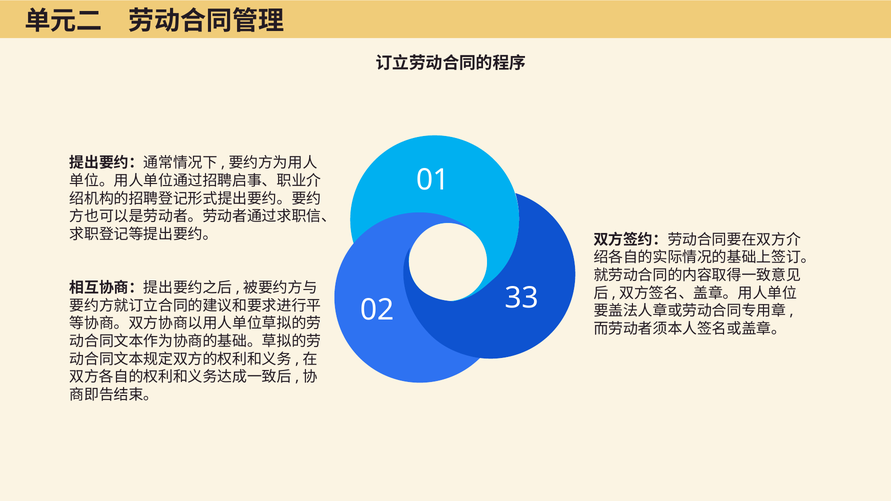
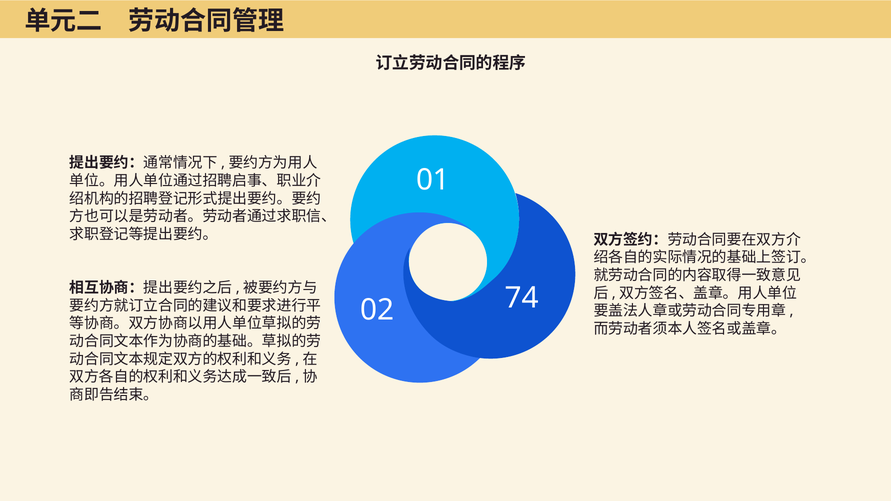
33: 33 -> 74 (522, 298)
